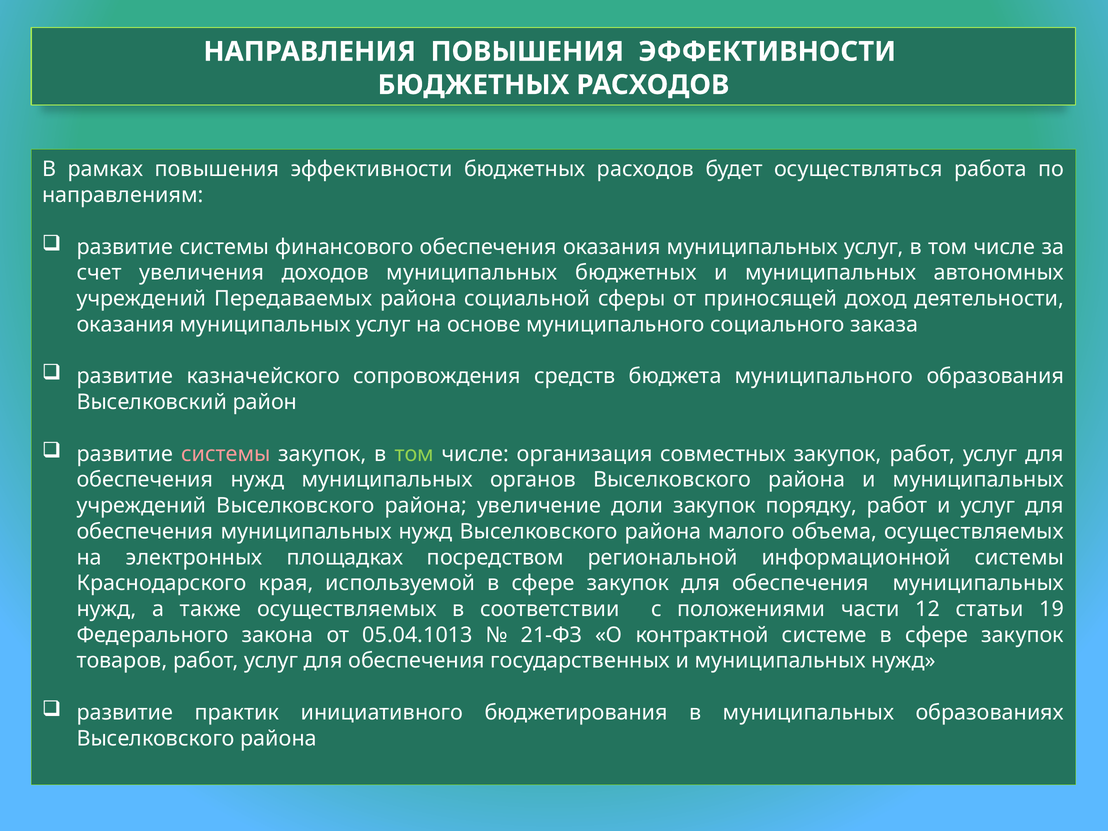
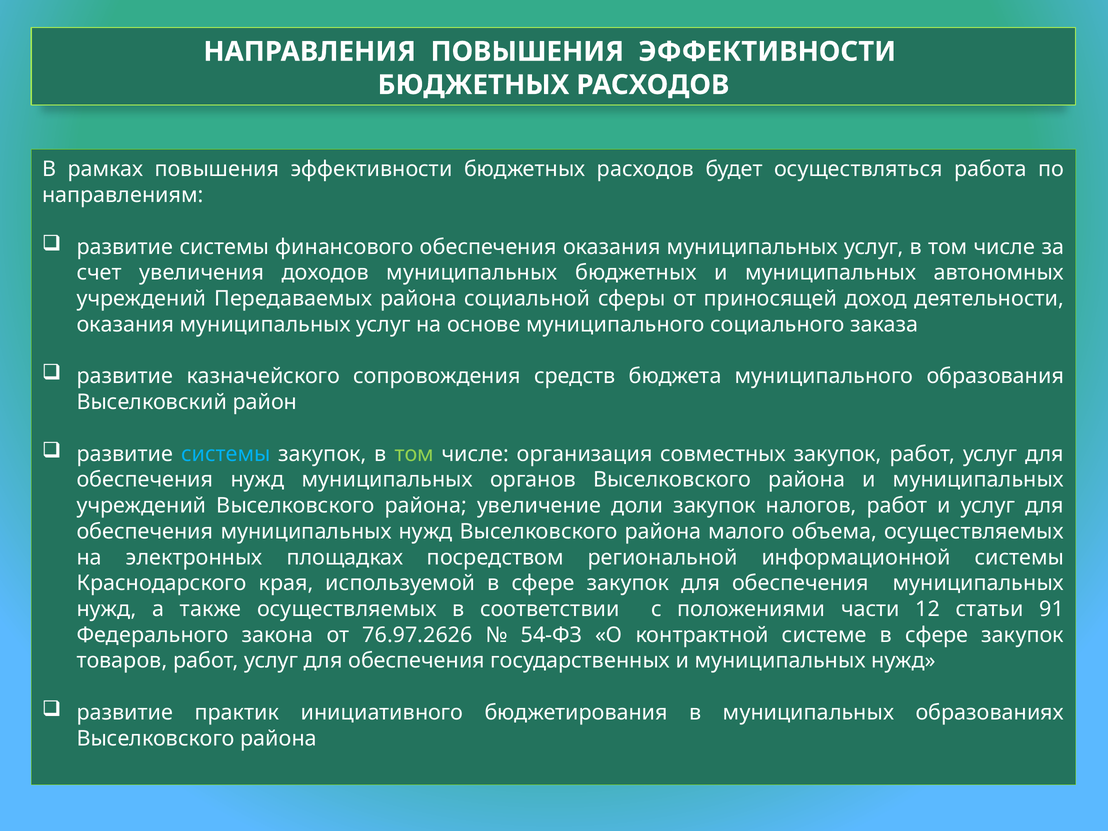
системы colour: pink -> light blue (226, 454)
порядку: порядку -> налогов (811, 506)
19: 19 -> 91 (1052, 609)
05.04.1013: 05.04.1013 -> 76.97.2626 (417, 635)
21-ФЗ: 21-ФЗ -> 54-ФЗ (551, 635)
